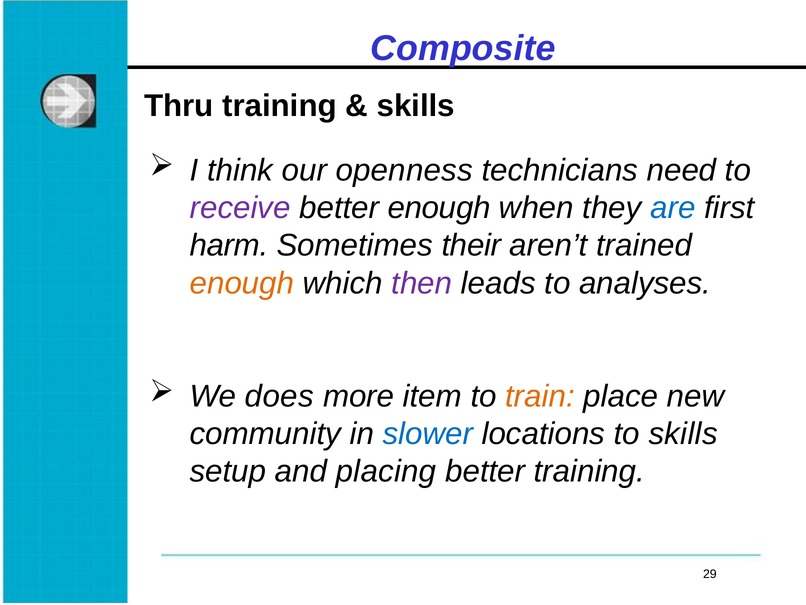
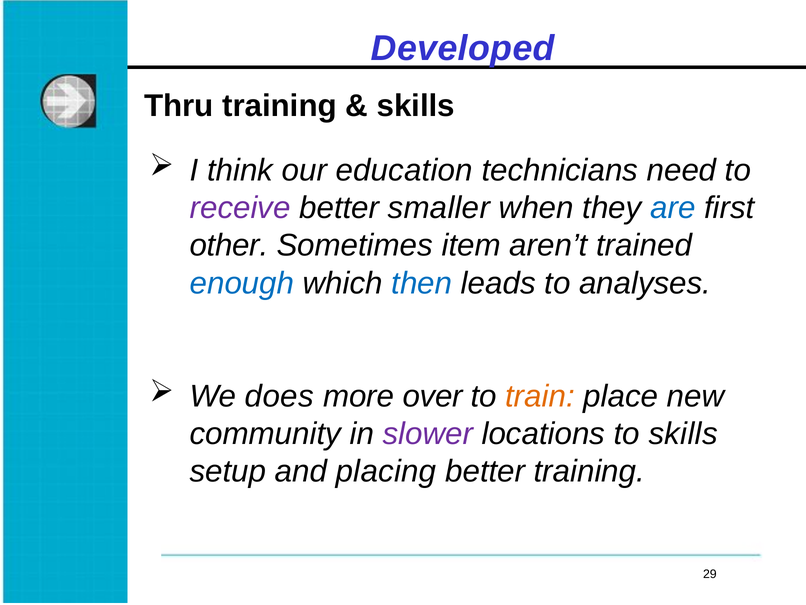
Composite: Composite -> Developed (463, 48)
openness: openness -> education (404, 170)
better enough: enough -> smaller (439, 208)
harm: harm -> other (229, 245)
their: their -> item (471, 245)
enough colour: orange -> blue (242, 283)
then colour: purple -> blue (422, 283)
item: item -> over (433, 396)
slower colour: blue -> purple (428, 434)
